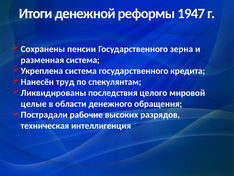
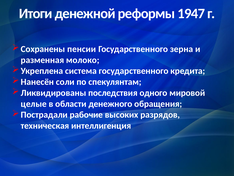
разменная система: система -> молоко (83, 60)
труд: труд -> соли (65, 82)
целого: целого -> одного (153, 93)
